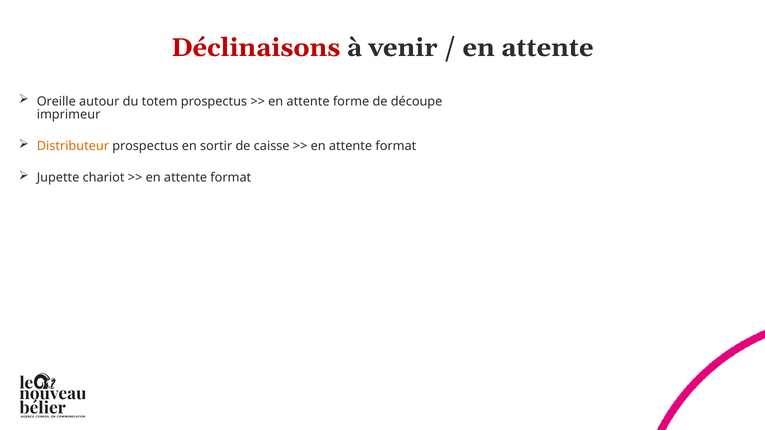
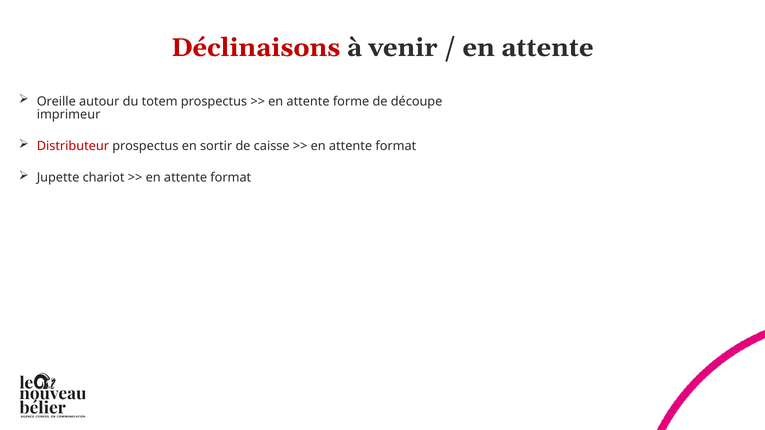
Distributeur colour: orange -> red (73, 146)
